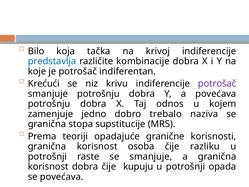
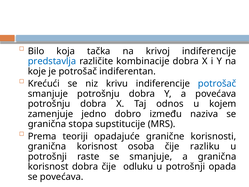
potrošač colour: purple -> blue (217, 84)
trebalo: trebalo -> između (166, 114)
kupuju: kupuju -> odluku (138, 166)
